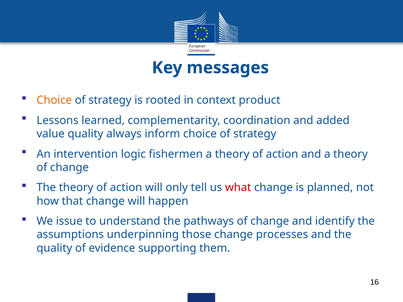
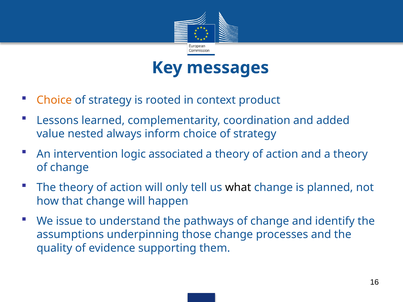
value quality: quality -> nested (86, 134)
fishermen: fishermen -> associated (176, 154)
what colour: red -> black (238, 188)
